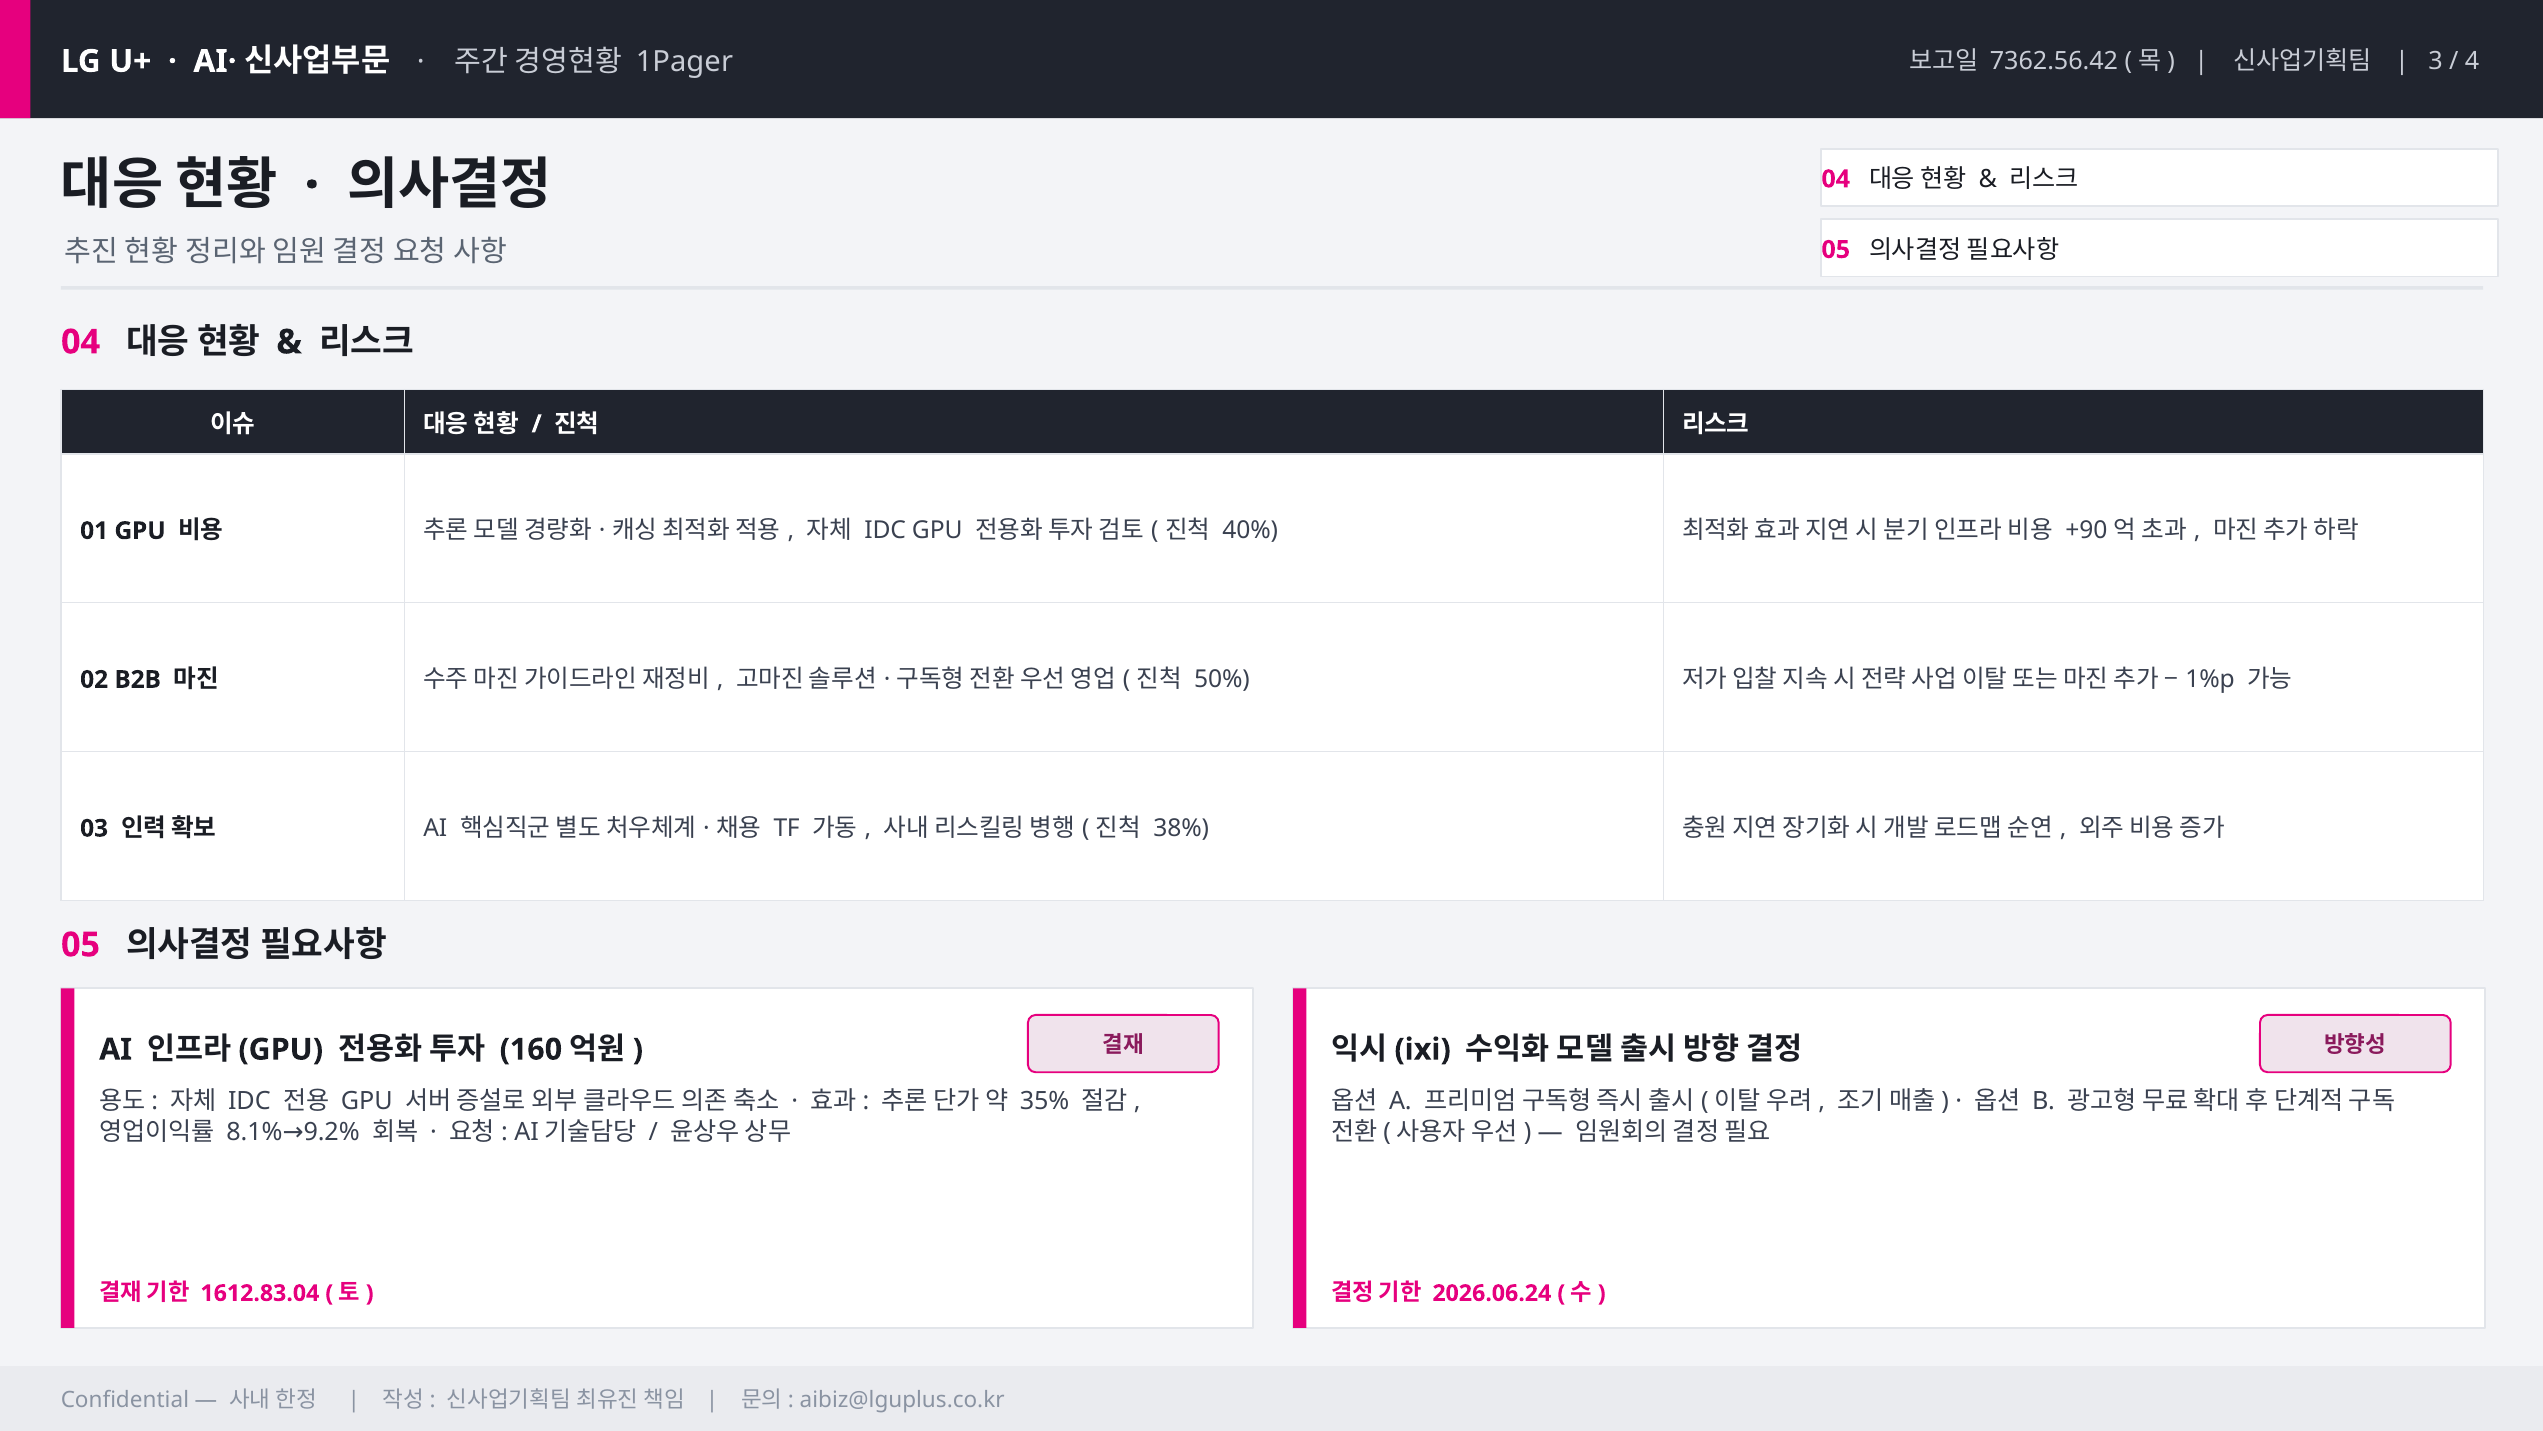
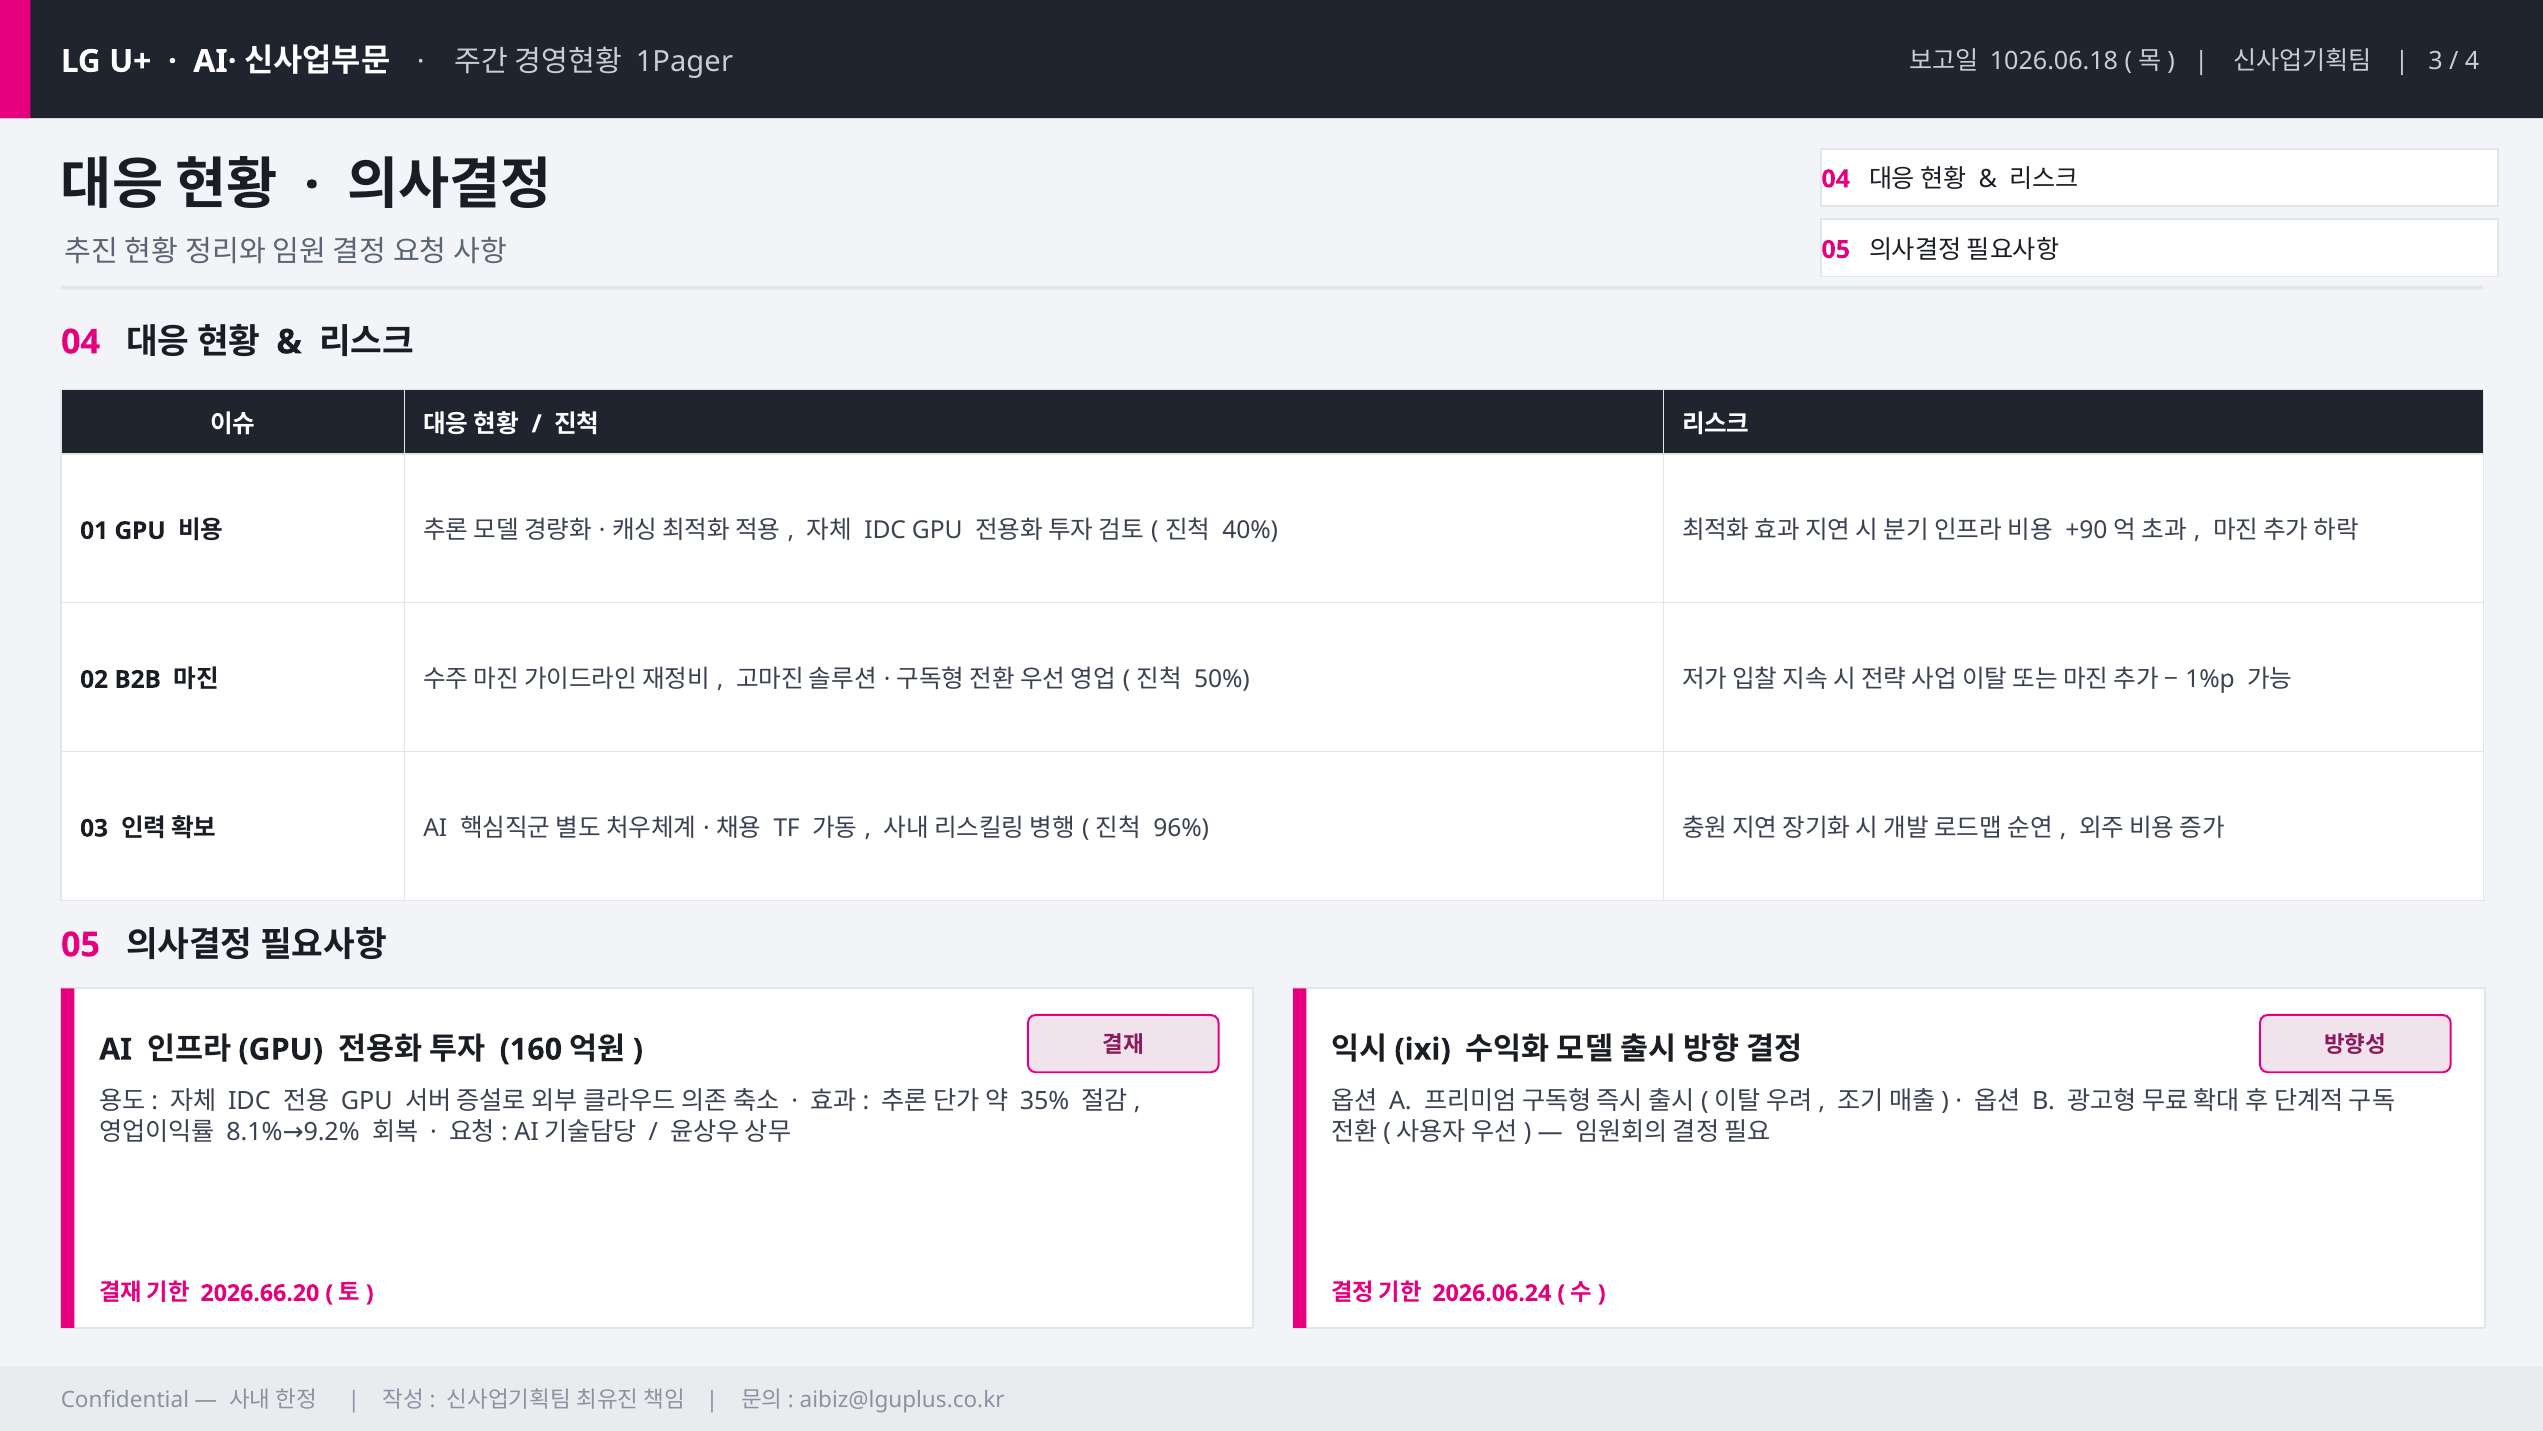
7362.56.42: 7362.56.42 -> 1026.06.18 (2054, 61)
38%: 38% -> 96% (1181, 828)
1612.83.04: 1612.83.04 -> 2026.66.20 (260, 1293)
